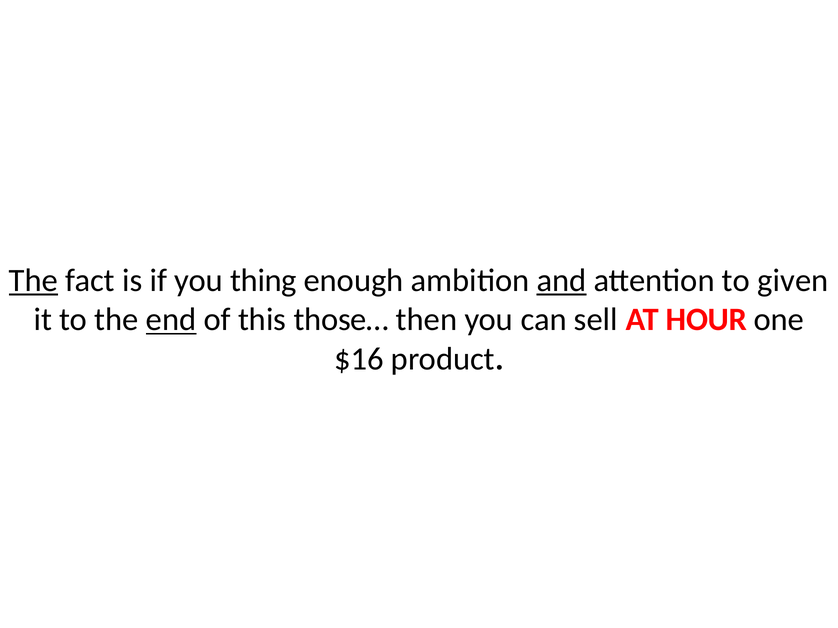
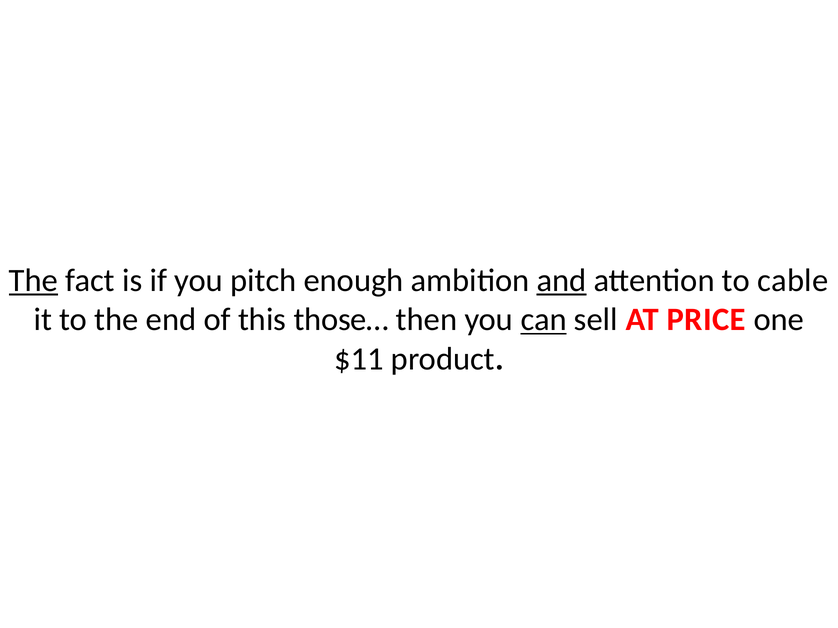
thing: thing -> pitch (263, 281)
given: given -> cable (793, 281)
end underline: present -> none (171, 320)
can underline: none -> present (544, 320)
HOUR: HOUR -> PRICE (706, 320)
$16: $16 -> $11 (359, 359)
